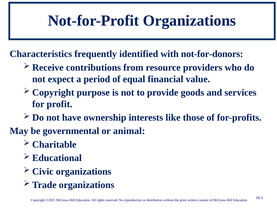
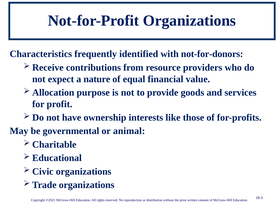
period: period -> nature (97, 79)
Copyright: Copyright -> Allocation (53, 92)
